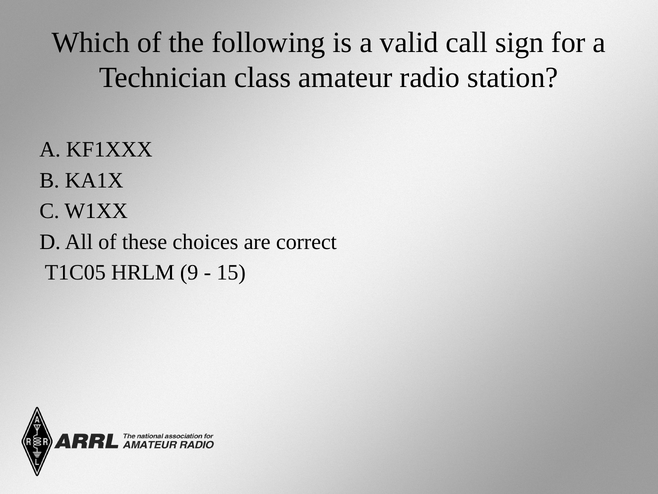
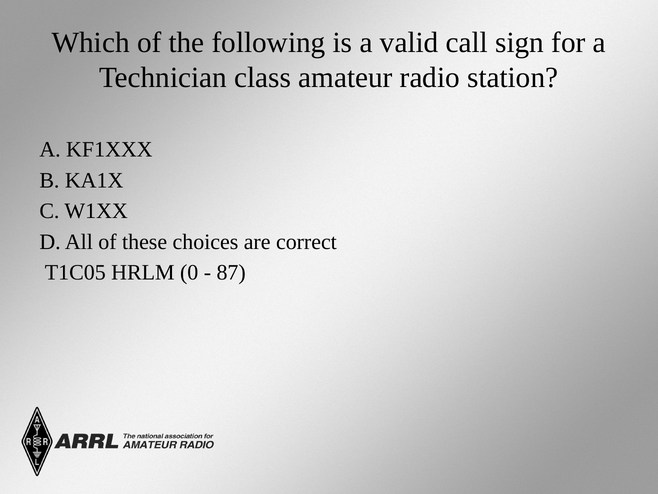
9: 9 -> 0 (189, 272)
15: 15 -> 87 (231, 272)
